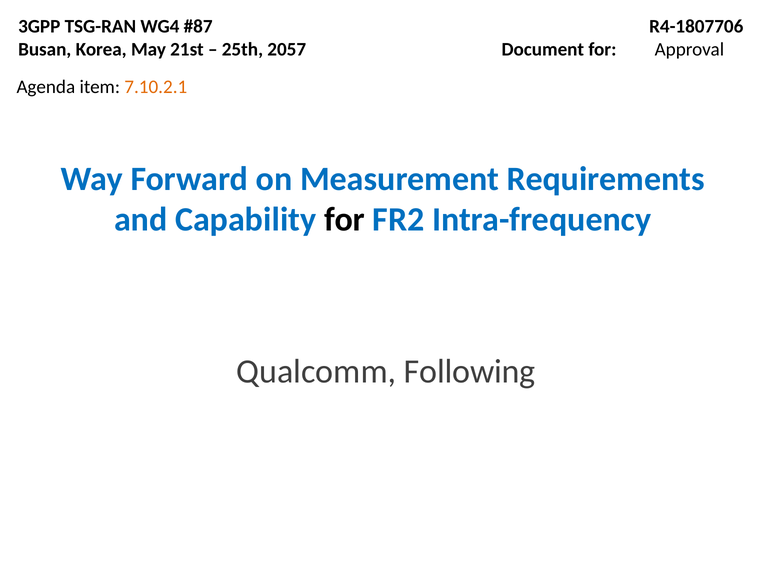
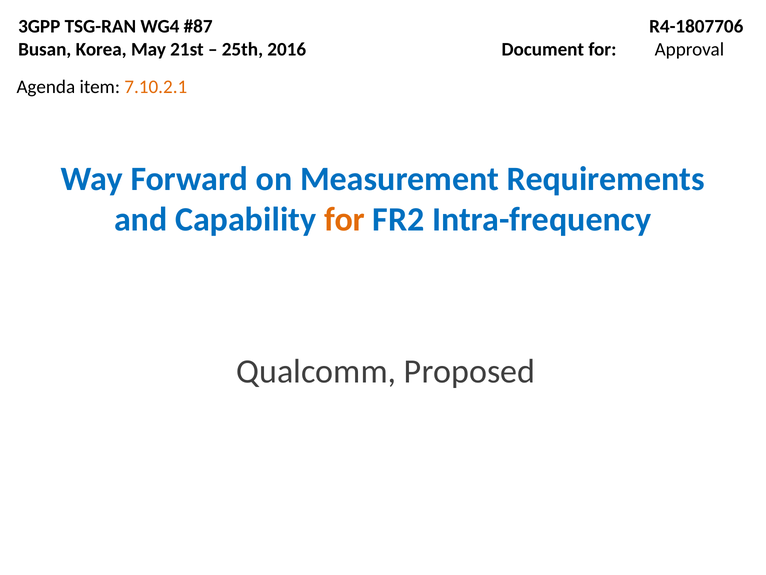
2057: 2057 -> 2016 (287, 49)
for colour: black -> orange (344, 220)
Following: Following -> Proposed (470, 371)
